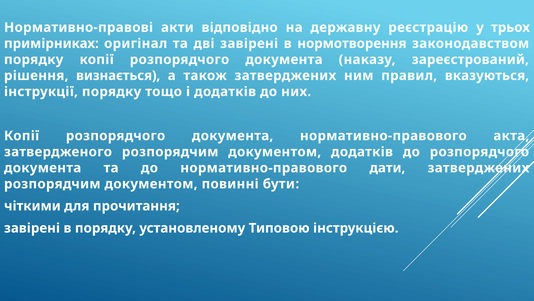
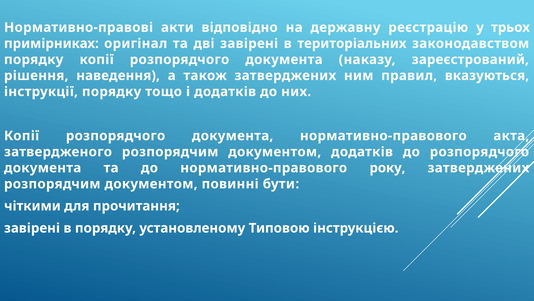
нормотворення: нормотворення -> територіальних (352, 43)
визнається: визнається -> наведення (118, 75)
дати: дати -> року (387, 168)
